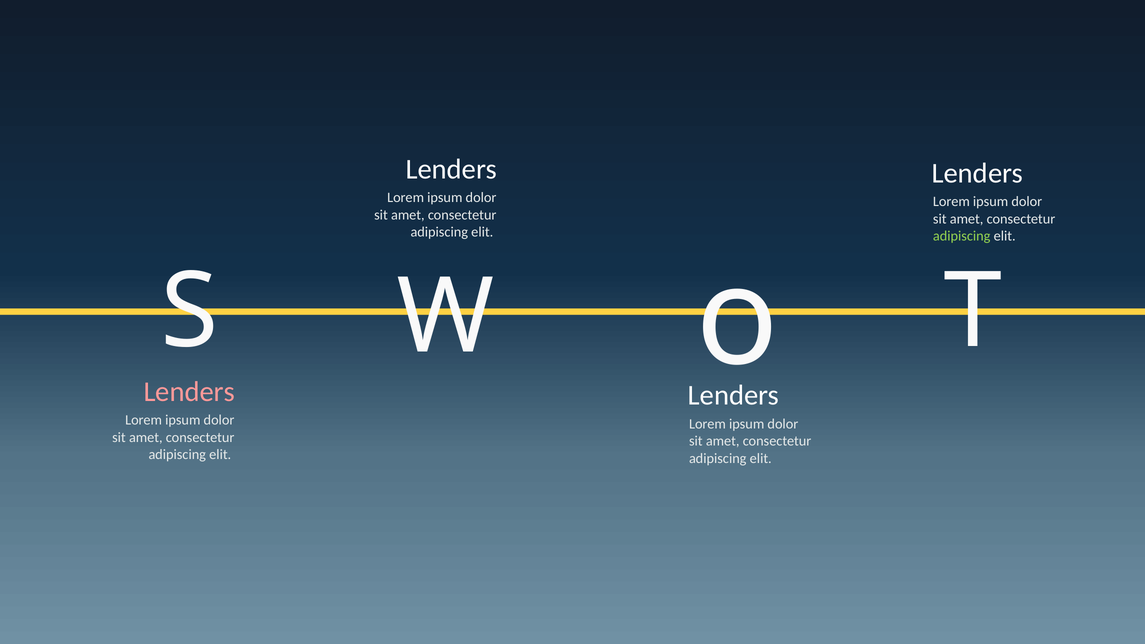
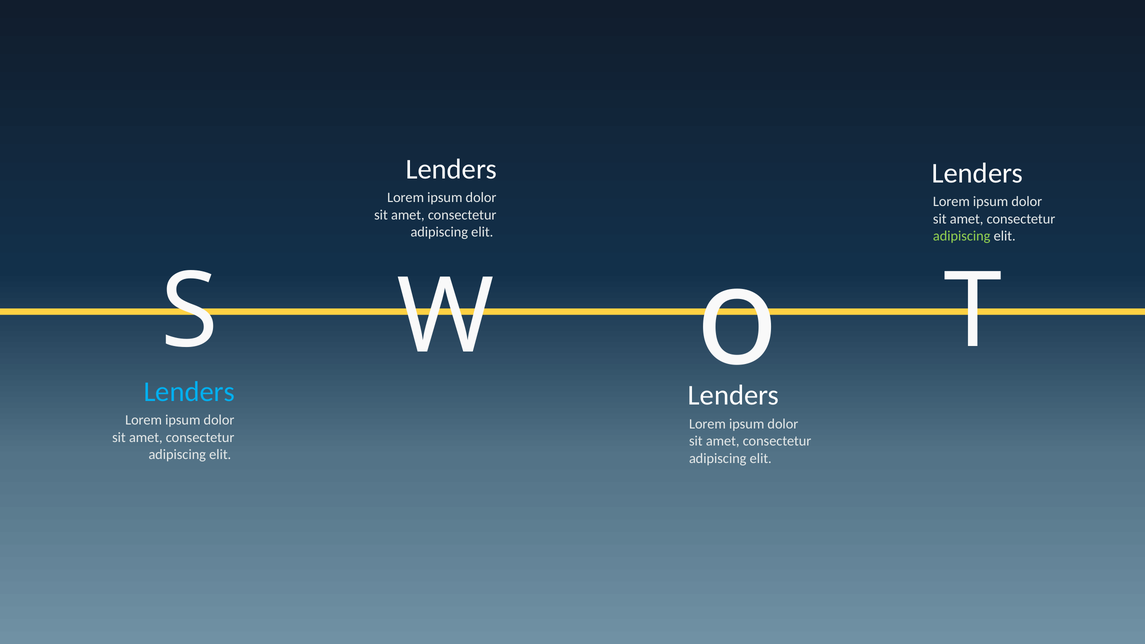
Lenders colour: pink -> light blue (189, 392)
